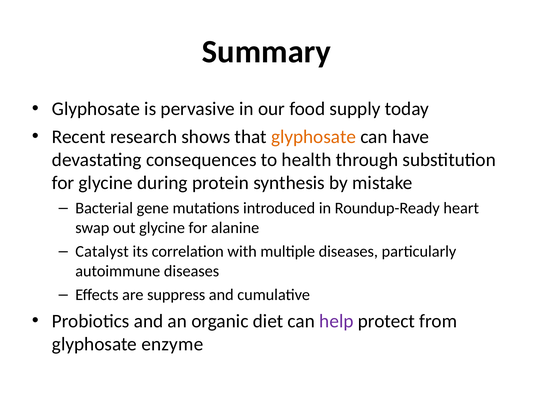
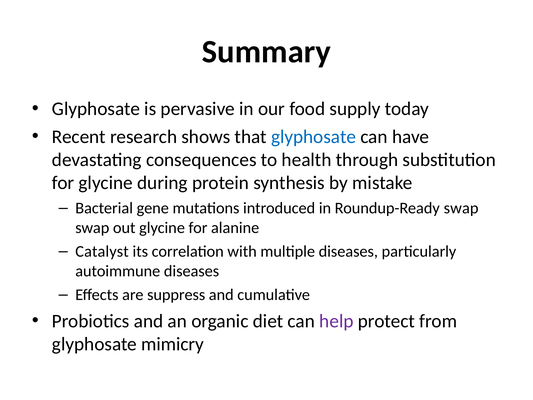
glyphosate colour: orange -> blue (314, 137)
Roundup-Ready heart: heart -> swap (461, 208)
enzyme: enzyme -> mimicry (172, 344)
